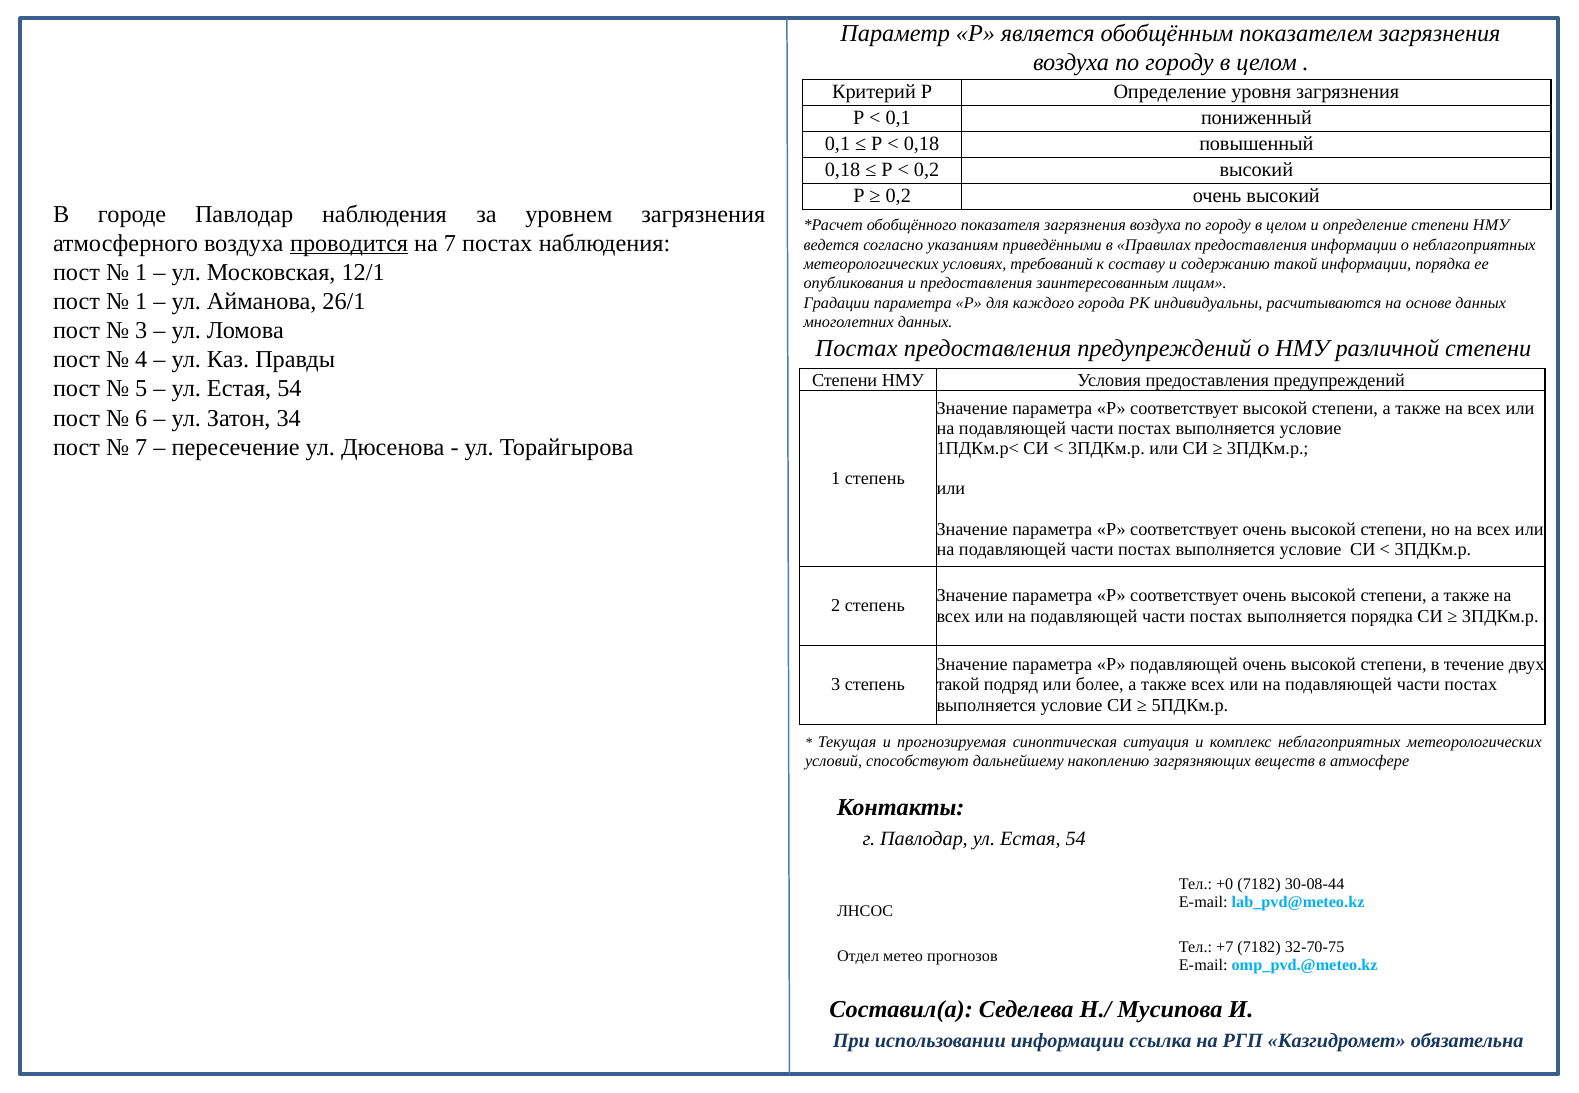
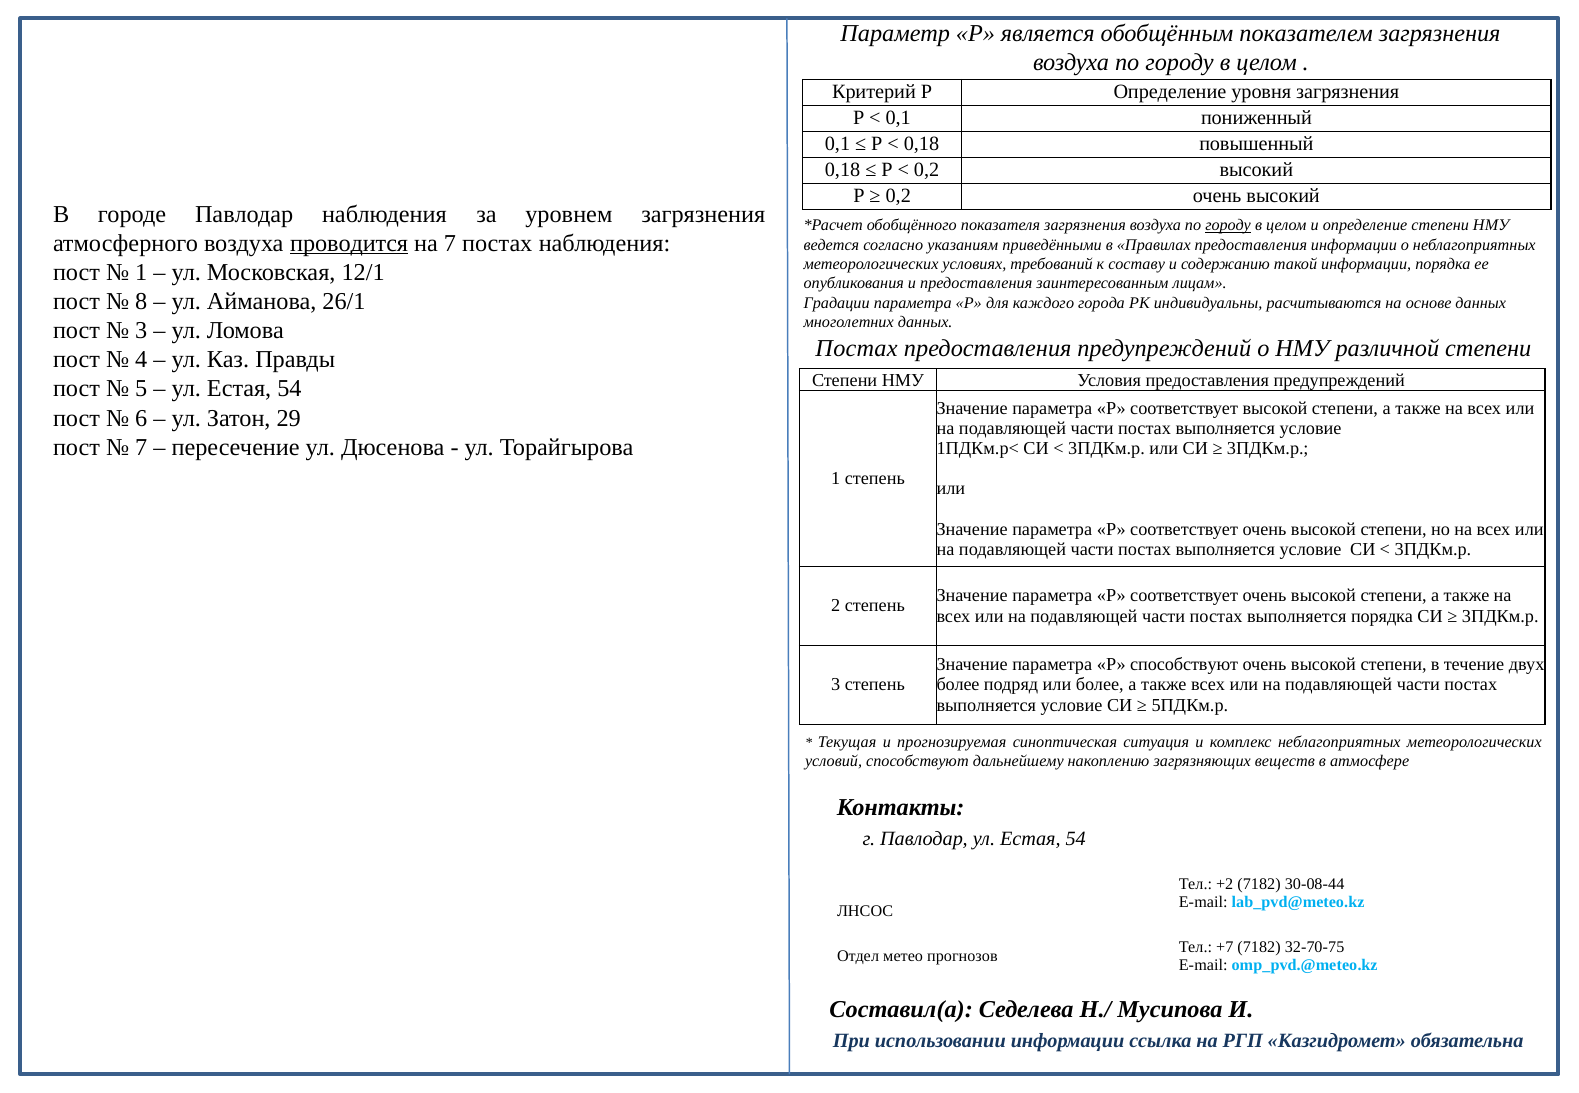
городу underline: none -> present (1228, 225)
1: 1 -> 8 (141, 302)
34: 34 -> 29 (289, 418)
Р подавляющей: подавляющей -> способствуют (1184, 665)
такой: такой -> более (958, 685)
+0: +0 -> +2 (1225, 884)
